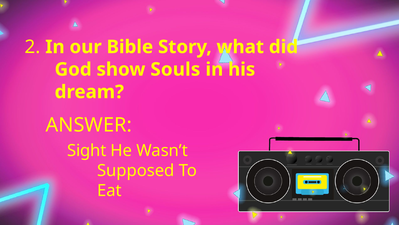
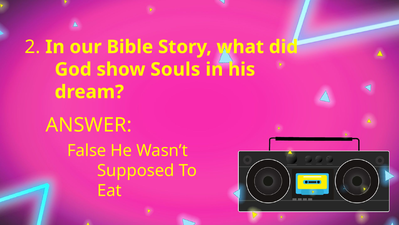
Sight: Sight -> False (87, 150)
